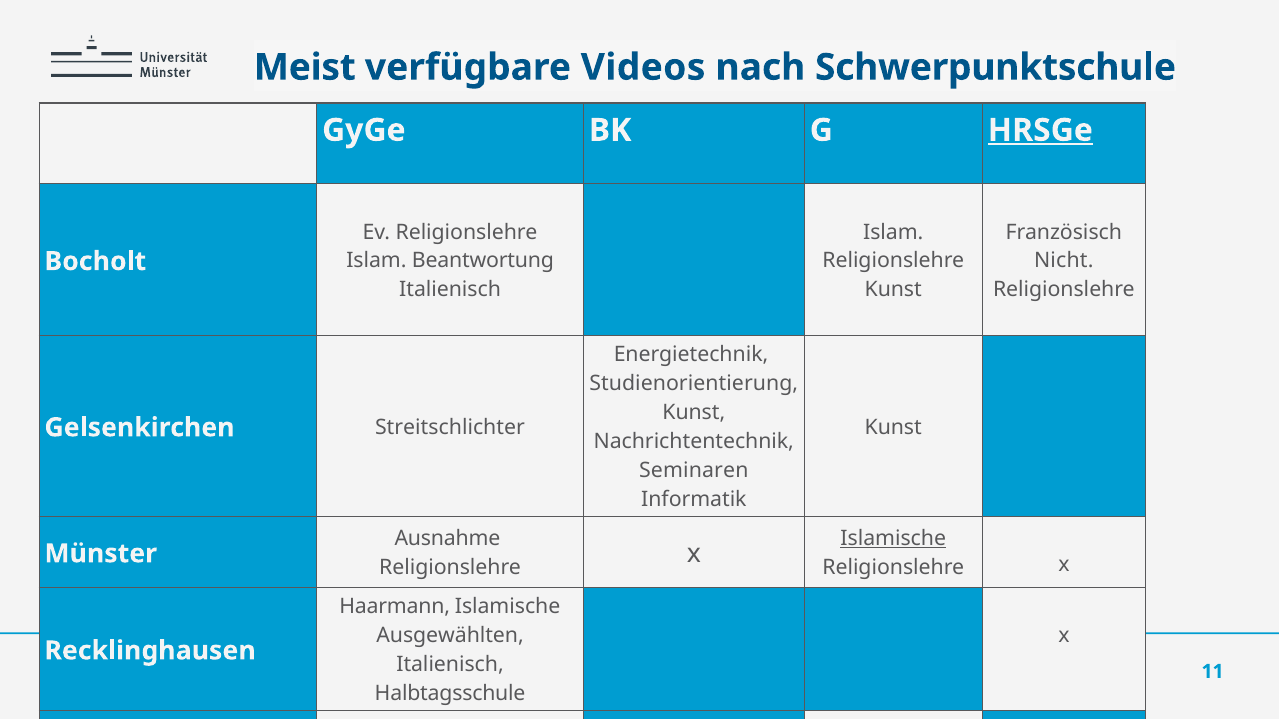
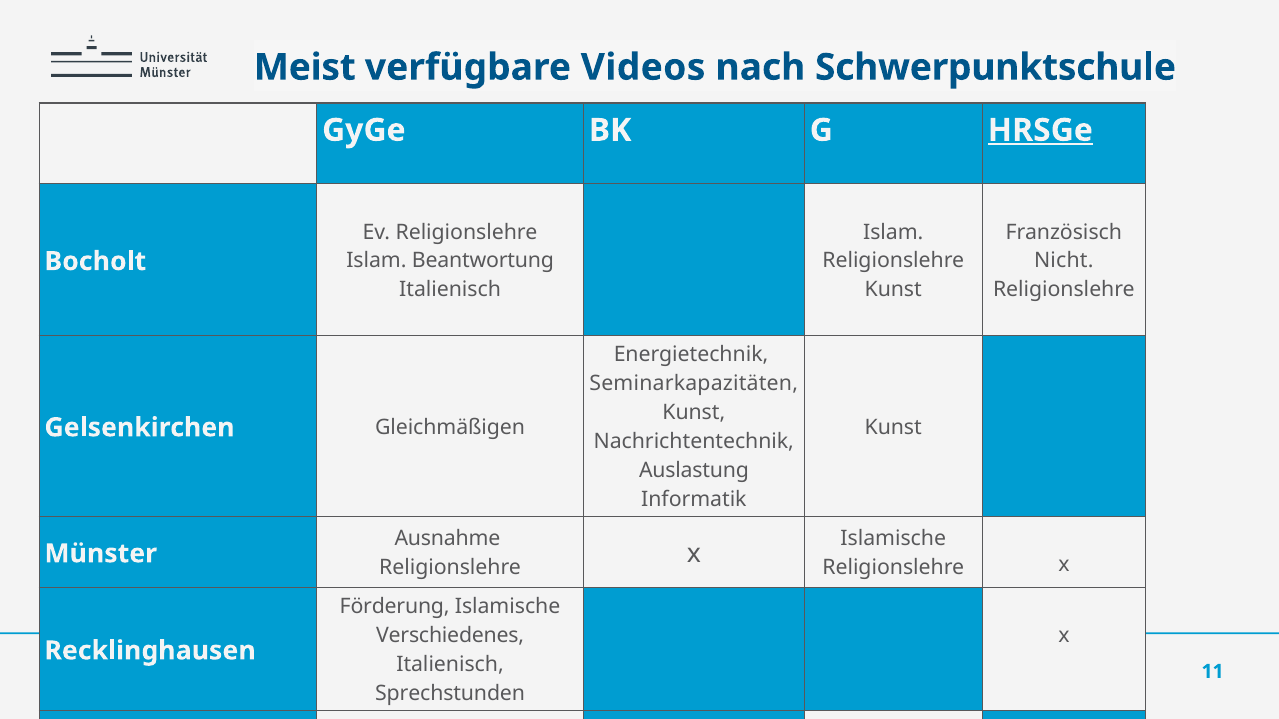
Studienorientierung: Studienorientierung -> Seminarkapazitäten (694, 384)
Streitschlichter: Streitschlichter -> Gleichmäßigen (450, 427)
Seminaren: Seminaren -> Auslastung (694, 471)
Islamische underline: present -> none (893, 539)
Haarmann: Haarmann -> Förderung (395, 607)
Ausgewählten: Ausgewählten -> Verschiedenes (450, 636)
Halbtagsschule: Halbtagsschule -> Sprechstunden (450, 694)
